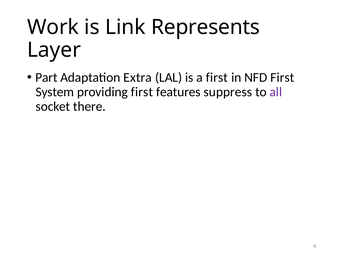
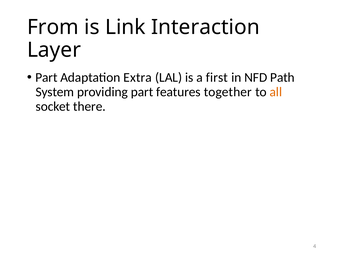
Work: Work -> From (53, 27)
Represents: Represents -> Interaction (205, 27)
NFD First: First -> Path (282, 77)
providing first: first -> part (142, 92)
suppress: suppress -> together (228, 92)
all colour: purple -> orange (276, 92)
